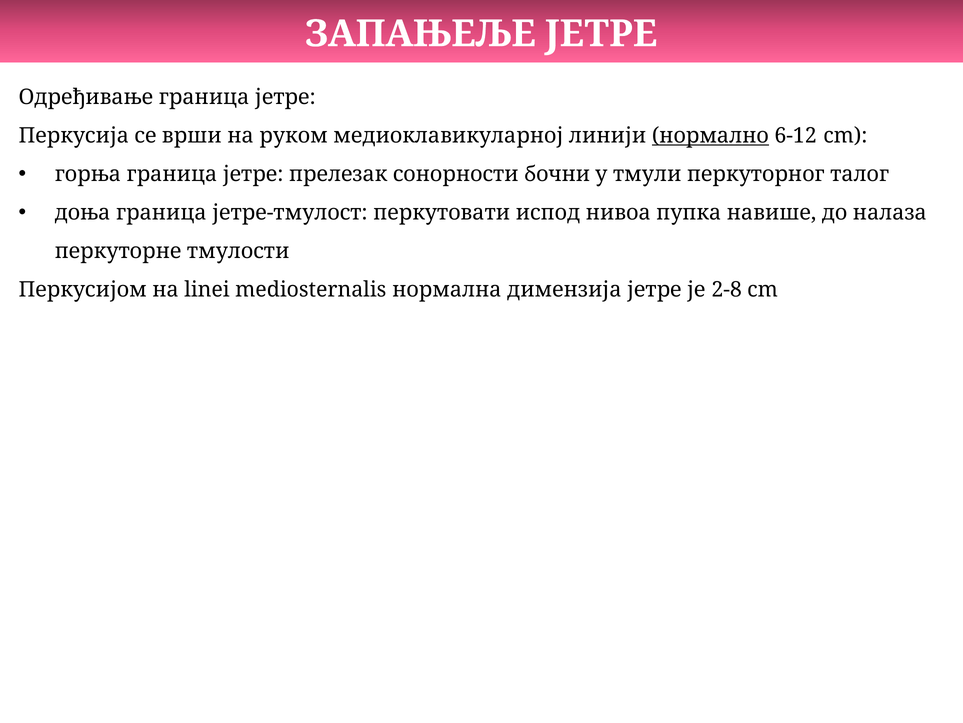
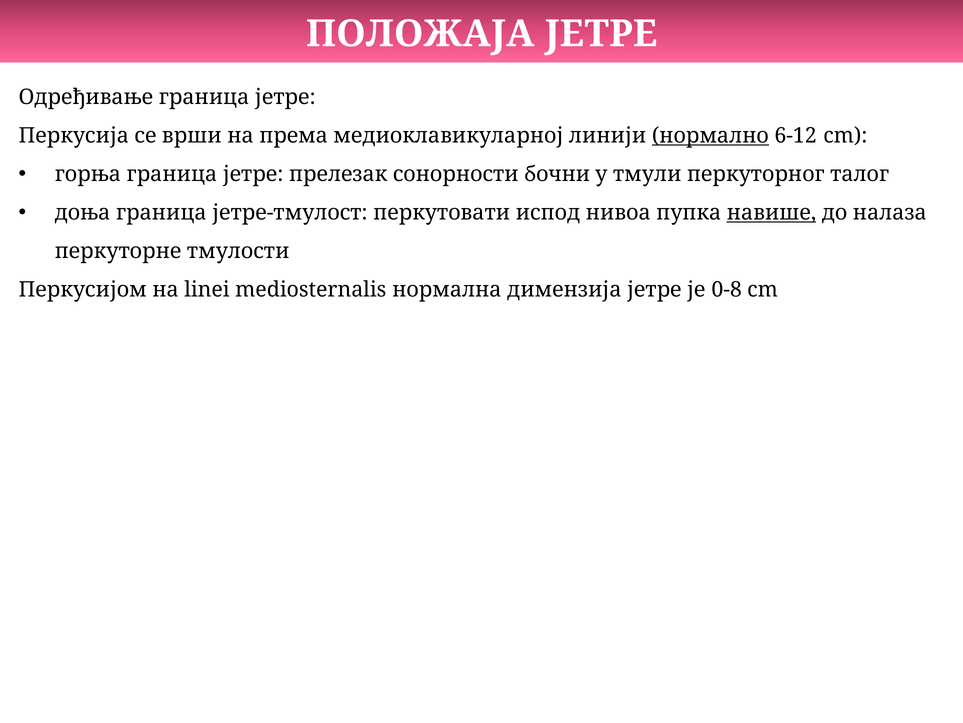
ЗАПАЊЕЉЕ: ЗАПАЊЕЉЕ -> ПОЛОЖАЈА (420, 34)
руком: руком -> према (294, 136)
навише underline: none -> present (771, 213)
2-8: 2-8 -> 0-8 (727, 290)
